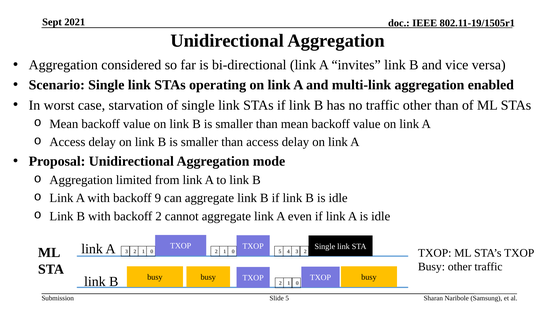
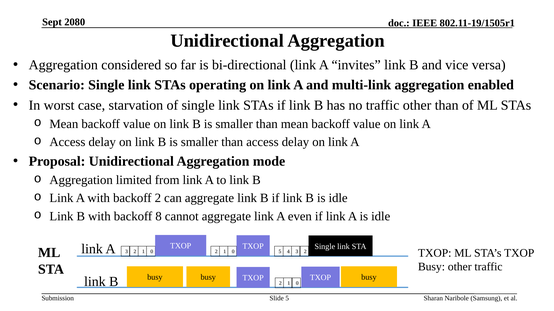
2021: 2021 -> 2080 (75, 22)
backoff 9: 9 -> 2 (158, 198)
backoff 2: 2 -> 8 (159, 217)
